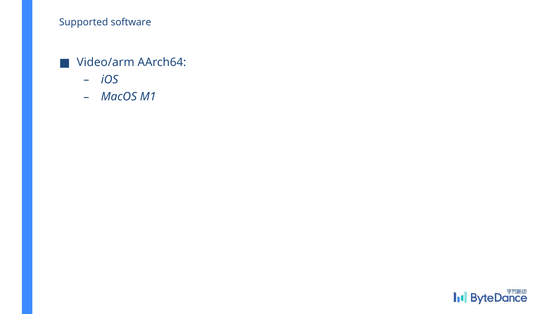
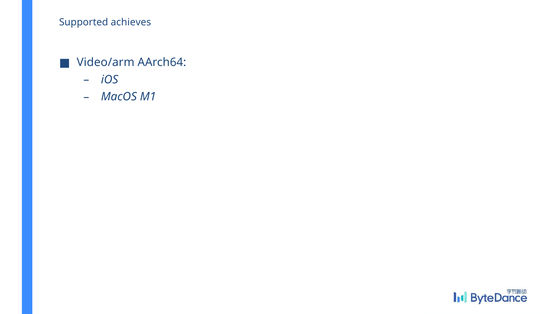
software: software -> achieves (131, 22)
